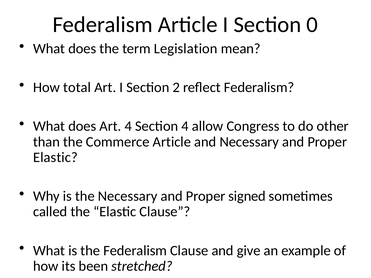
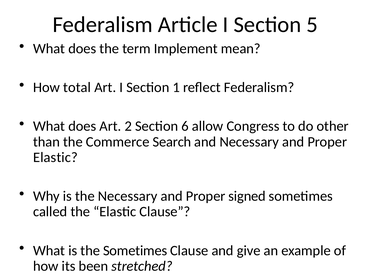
0: 0 -> 5 (312, 25)
Legislation: Legislation -> Implement (186, 49)
2: 2 -> 1 (176, 87)
Art 4: 4 -> 2 (128, 126)
Section 4: 4 -> 6 (185, 126)
Commerce Article: Article -> Search (172, 142)
the Federalism: Federalism -> Sometimes (135, 251)
